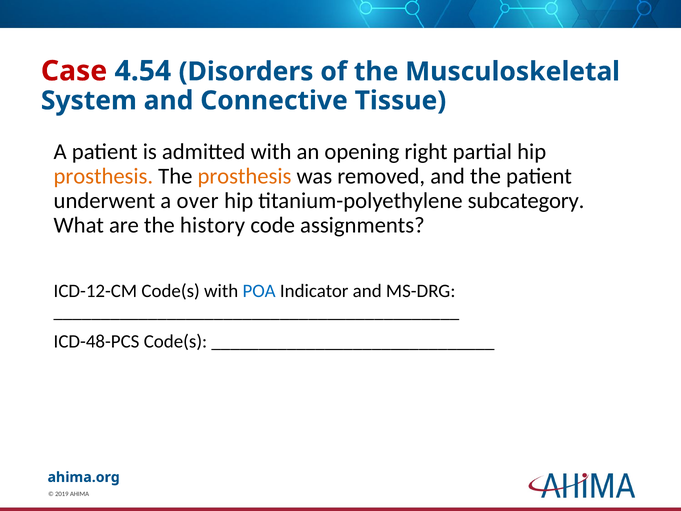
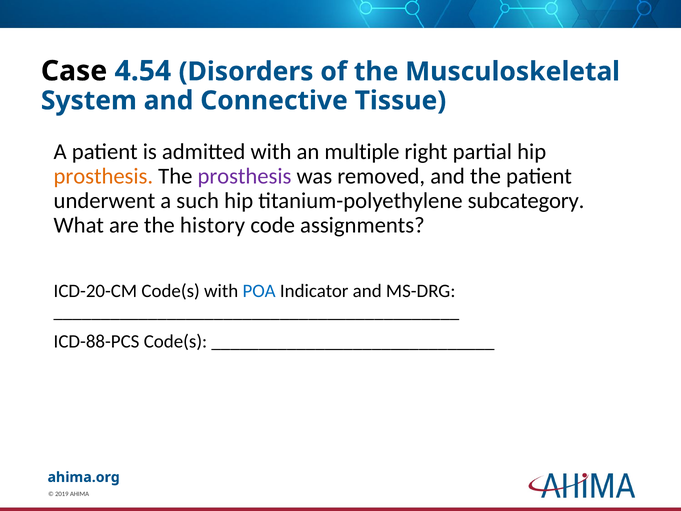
Case colour: red -> black (74, 71)
opening: opening -> multiple (362, 151)
prosthesis colour: orange -> purple (244, 176)
over: over -> such (198, 201)
ICD-12-CM: ICD-12-CM -> ICD-20-CM (95, 291)
ICD-48-PCS: ICD-48-PCS -> ICD-88-PCS (97, 341)
